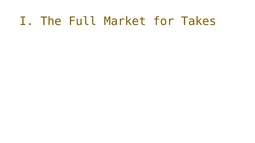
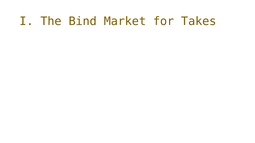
Full: Full -> Bind (83, 21)
